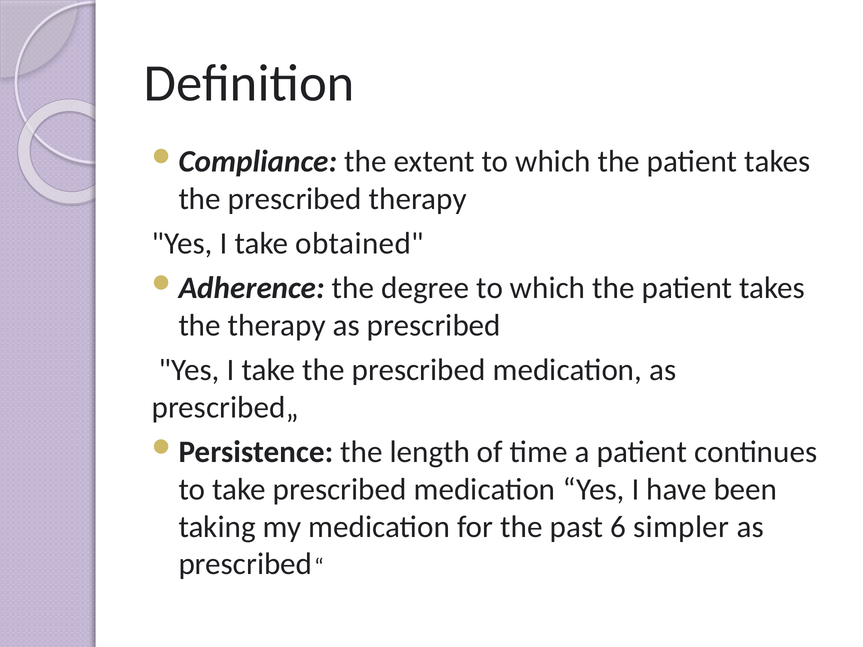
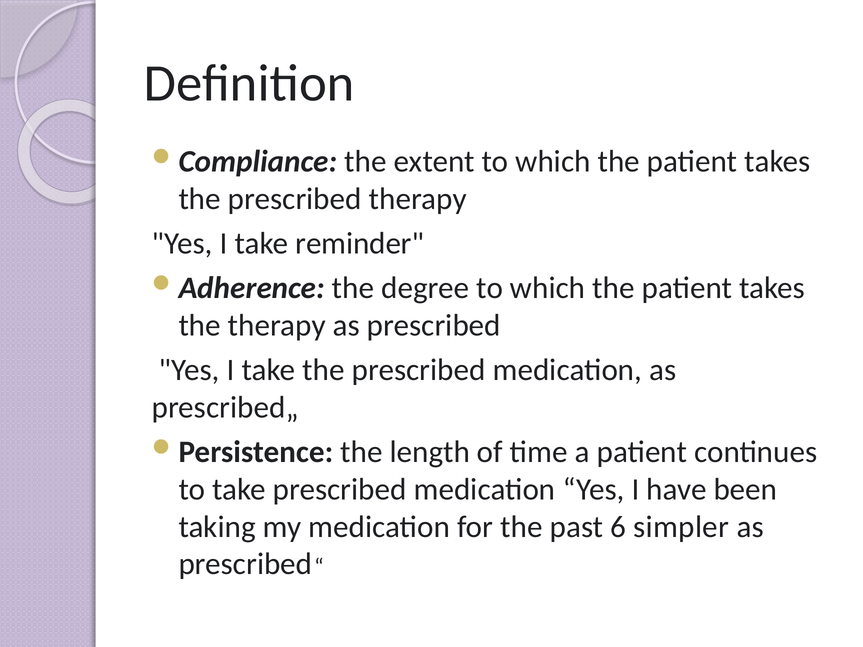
obtained: obtained -> reminder (360, 244)
